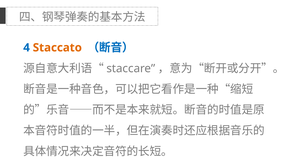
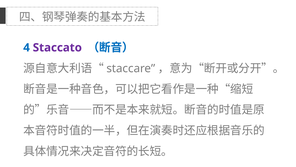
Staccato colour: orange -> purple (57, 47)
